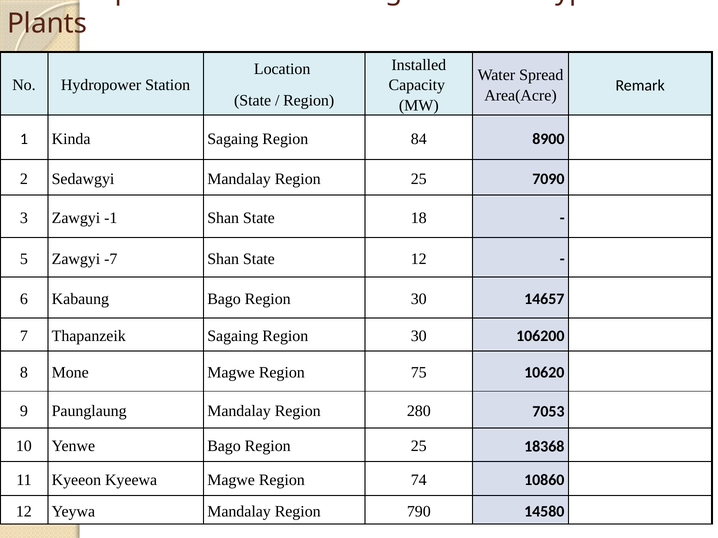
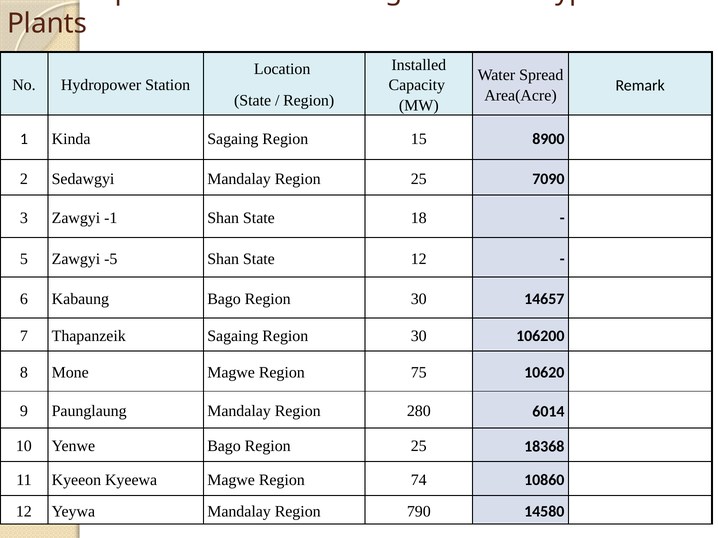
84: 84 -> 15 (419, 139)
-7: -7 -> -5 (111, 259)
7053: 7053 -> 6014 (548, 412)
